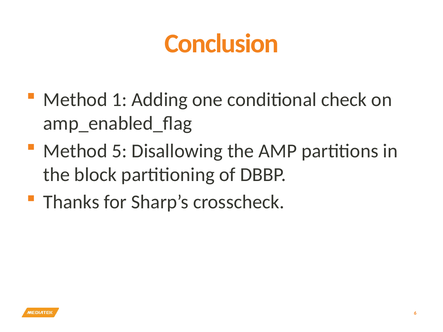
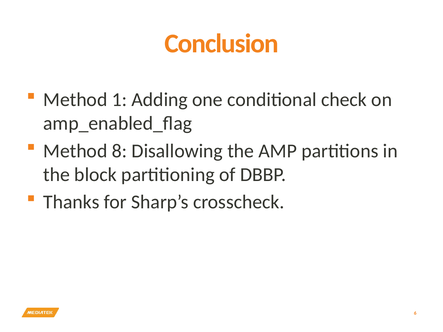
5: 5 -> 8 (119, 151)
